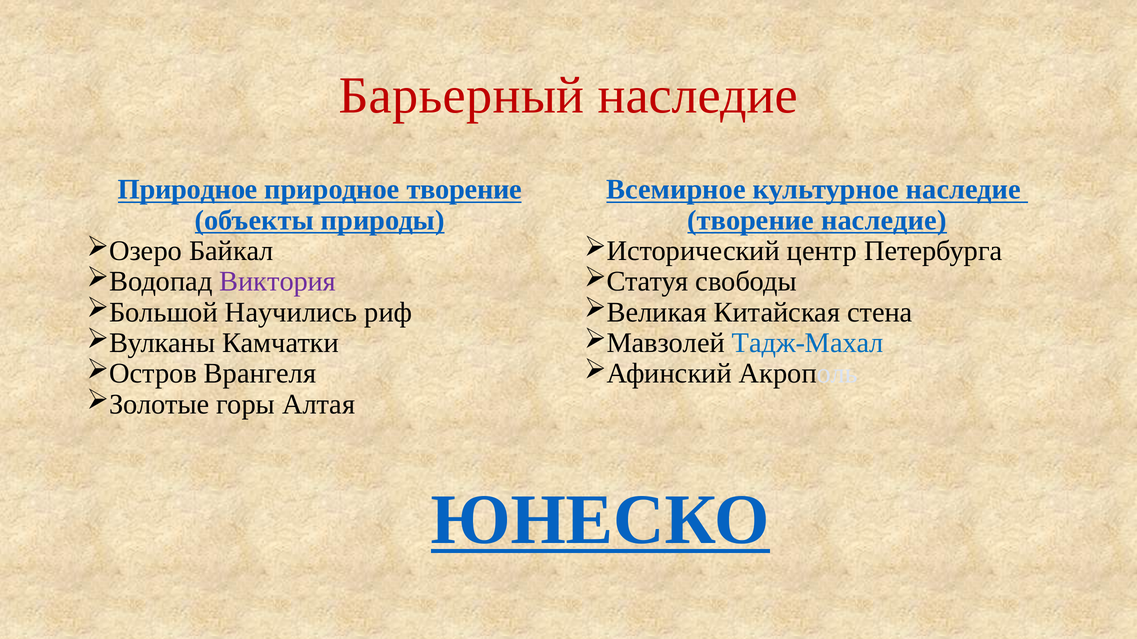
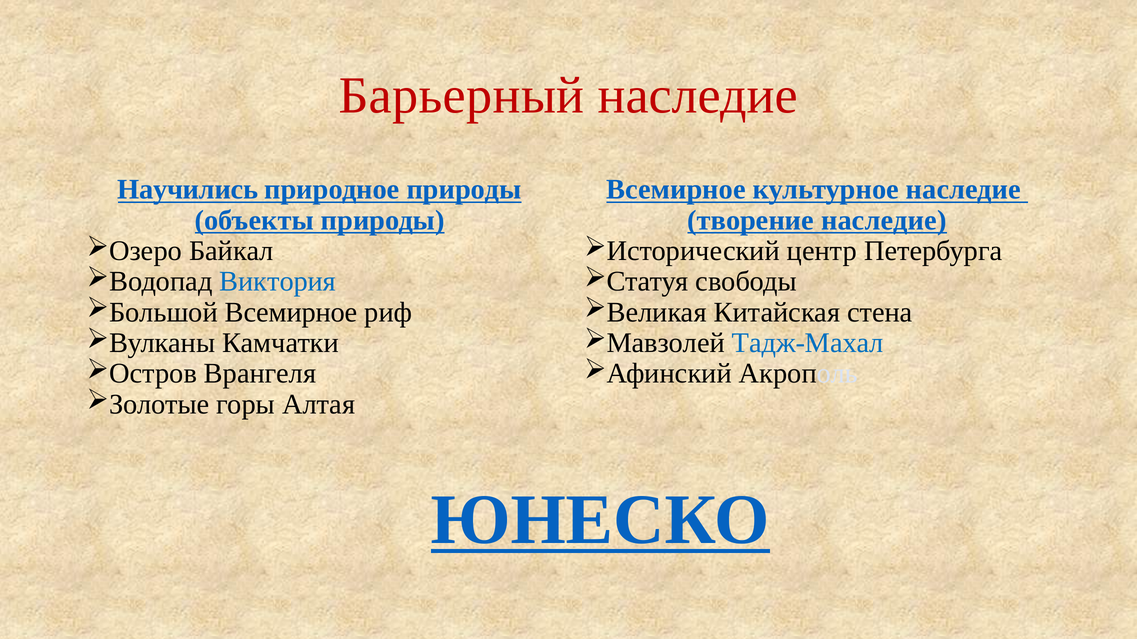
Природное: Природное -> Научились (188, 190)
природное творение: творение -> природы (464, 190)
Виктория colour: purple -> blue (278, 282)
Научились: Научились -> Всемирное (291, 312)
